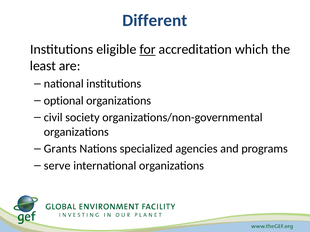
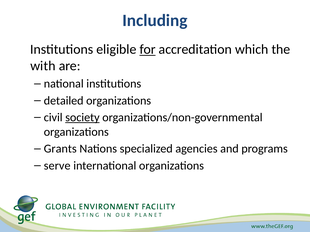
Different: Different -> Including (155, 21)
least: least -> with (43, 66)
optional: optional -> detailed (64, 101)
society underline: none -> present (82, 118)
